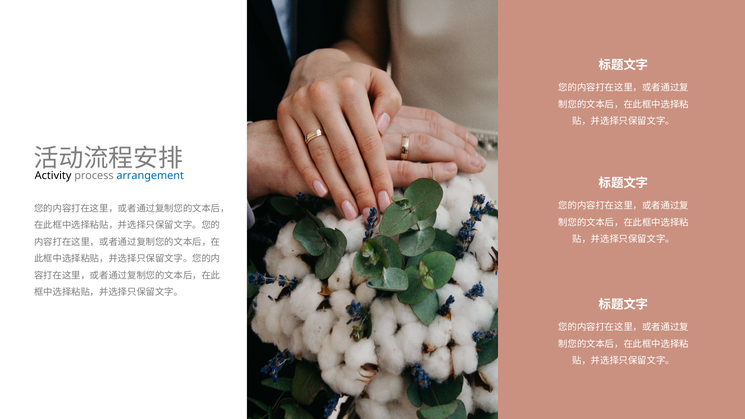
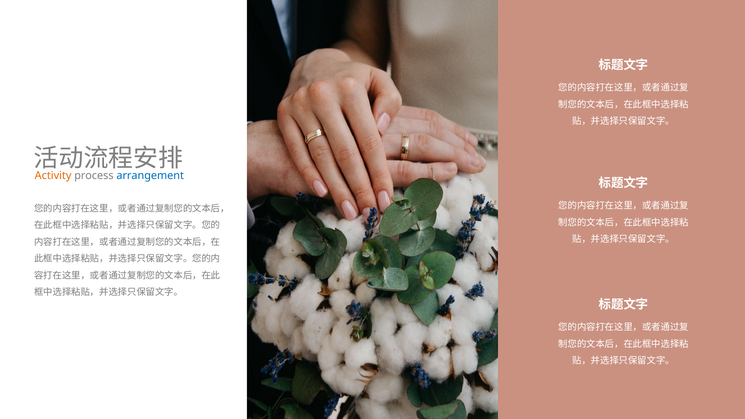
Activity colour: black -> orange (53, 176)
